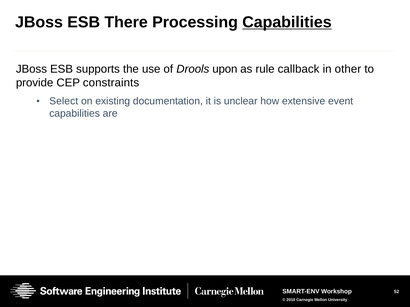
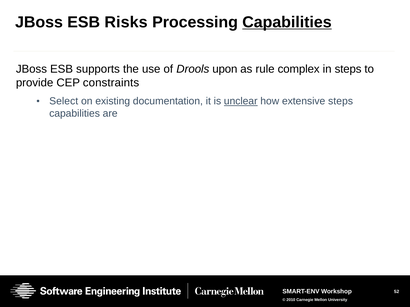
There: There -> Risks (126, 22)
callback: callback -> complex (299, 69)
in other: other -> steps (348, 69)
unclear underline: none -> present (241, 101)
extensive event: event -> steps (341, 101)
